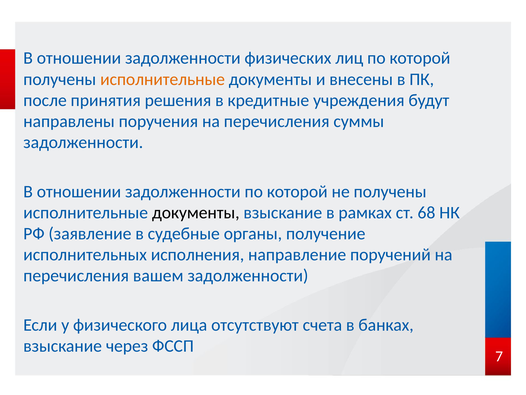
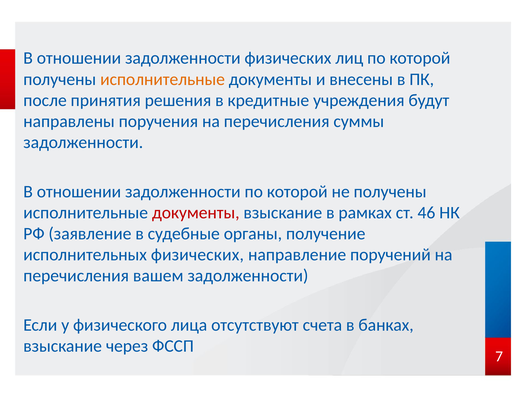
документы colour: black -> red (196, 212)
68: 68 -> 46 (426, 212)
исполнительных исполнения: исполнения -> физических (197, 254)
